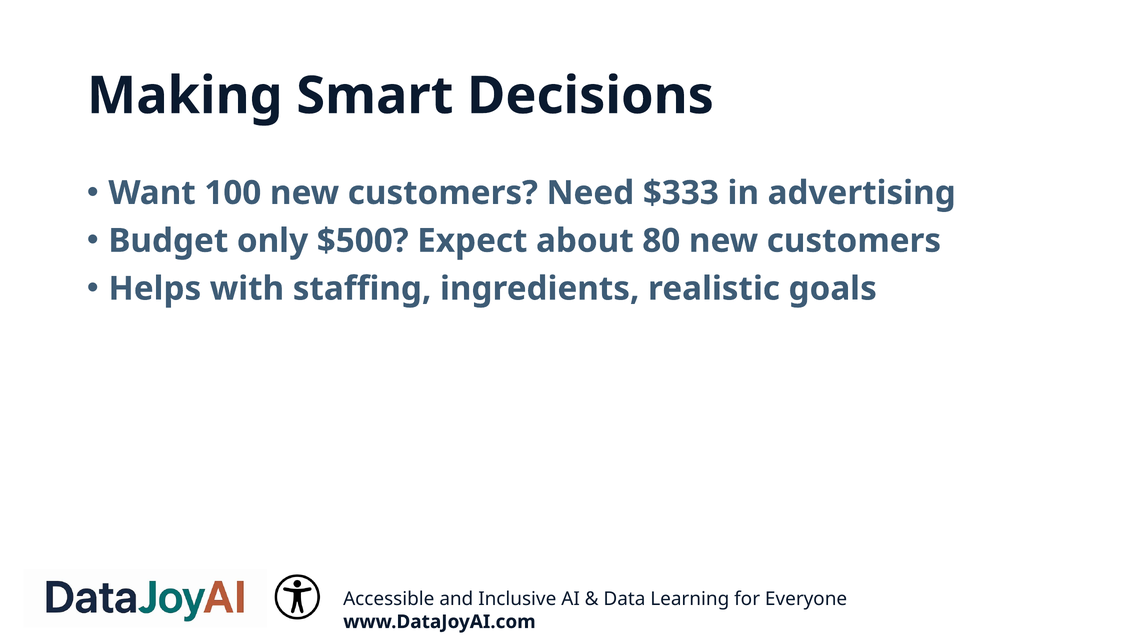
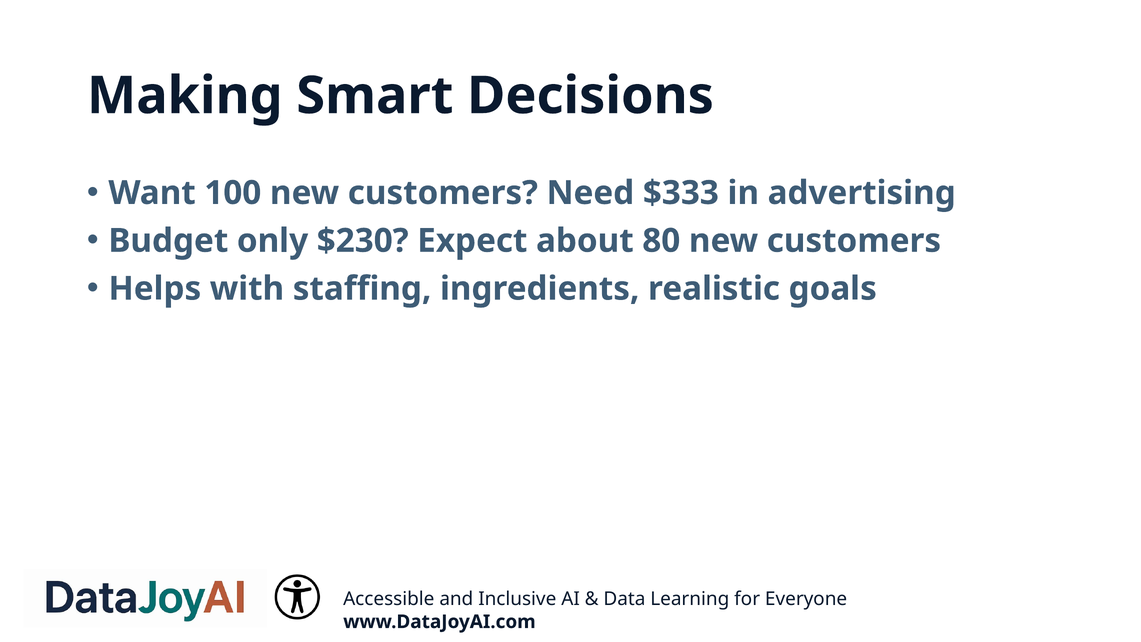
$500: $500 -> $230 (363, 241)
